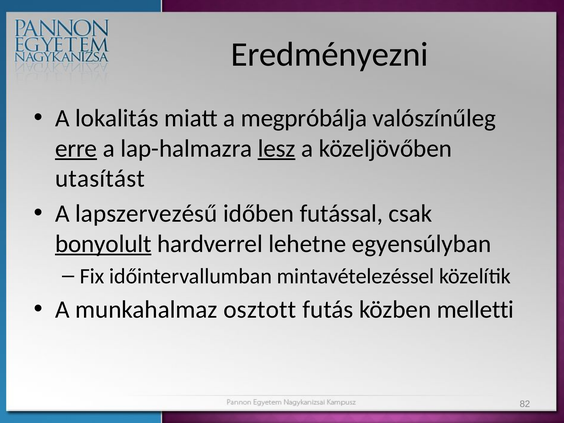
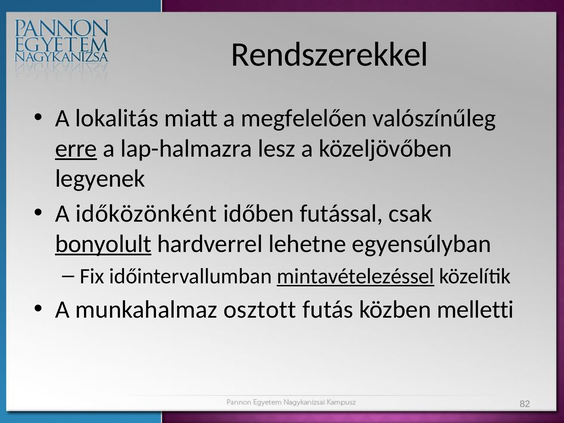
Eredményezni: Eredményezni -> Rendszerekkel (330, 55)
megpróbálja: megpróbálja -> megfelelően (304, 118)
lesz underline: present -> none (277, 148)
utasítást: utasítást -> legyenek (100, 179)
lapszervezésű: lapszervezésű -> időközönként (146, 214)
mintavételezéssel underline: none -> present (356, 276)
